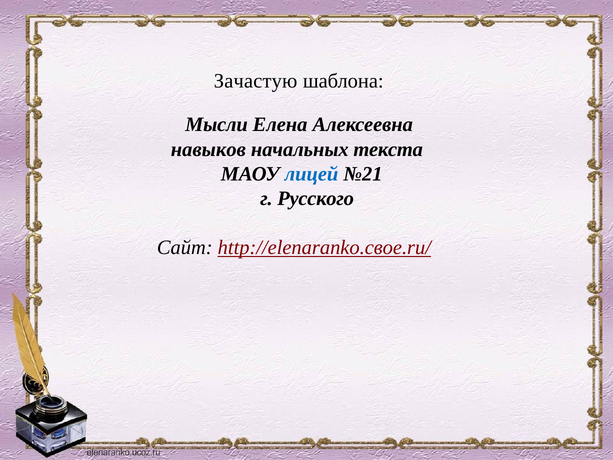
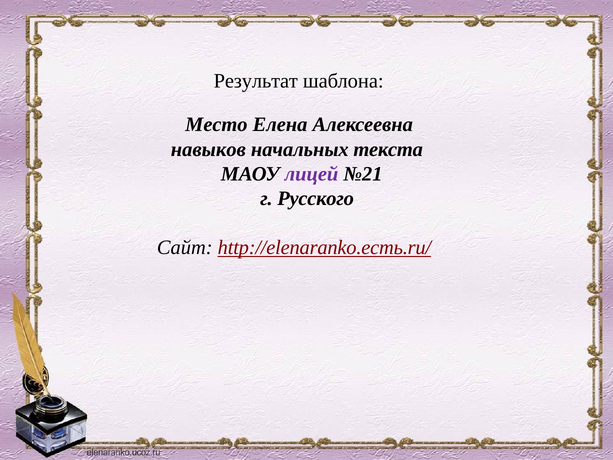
Зачастую: Зачастую -> Результат (256, 81)
Мысли: Мысли -> Место (216, 125)
лицей colour: blue -> purple (311, 174)
http://elenaranko.свое.ru/: http://elenaranko.свое.ru/ -> http://elenaranko.есть.ru/ (324, 247)
